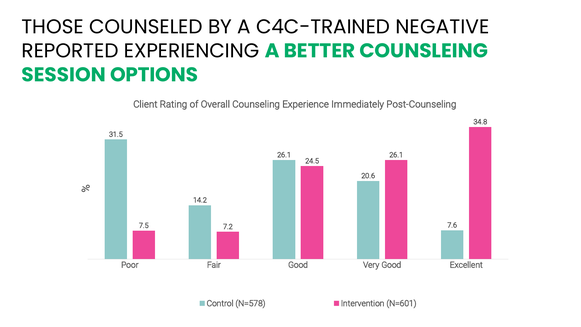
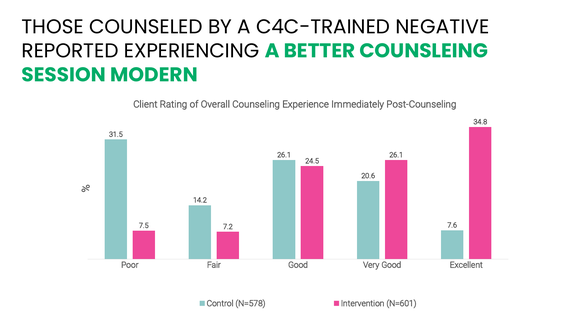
OPTIONS: OPTIONS -> MODERN (154, 75)
